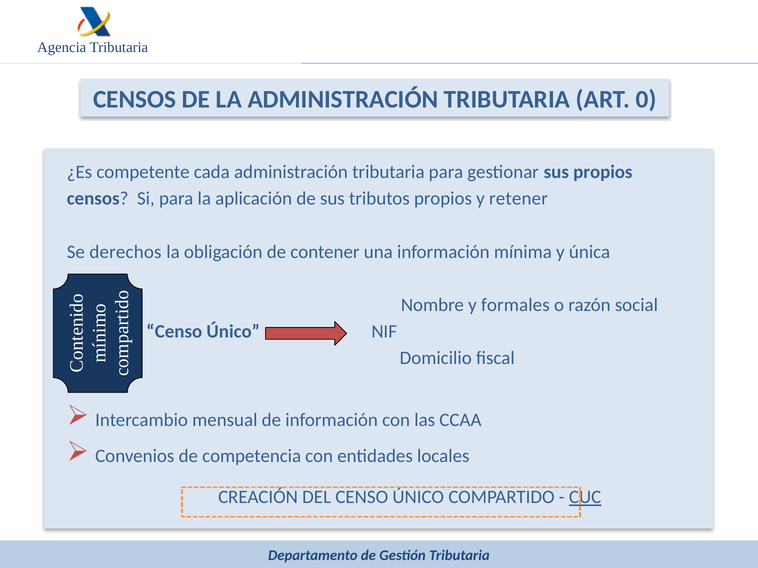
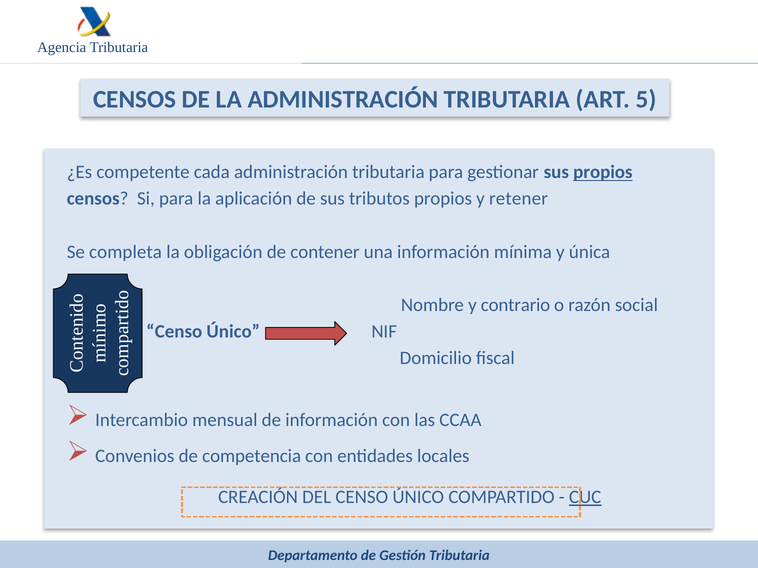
0: 0 -> 5 (646, 99)
propios underline: none -> present (603, 172)
derechos: derechos -> completa (126, 252)
formales: formales -> contrario (516, 305)
